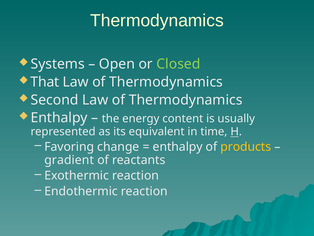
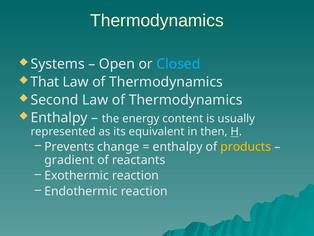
Closed colour: light green -> light blue (178, 64)
time: time -> then (214, 131)
Favoring: Favoring -> Prevents (69, 146)
